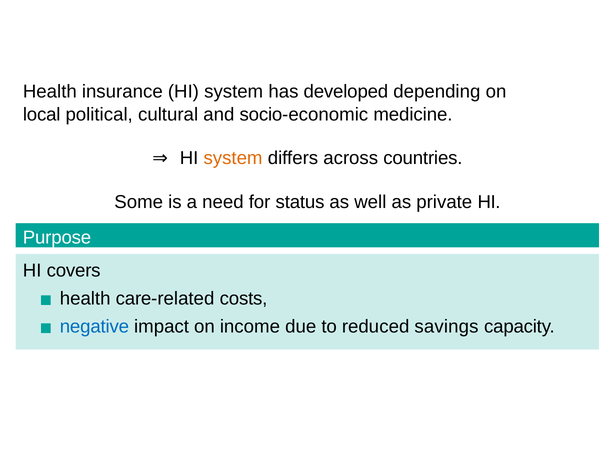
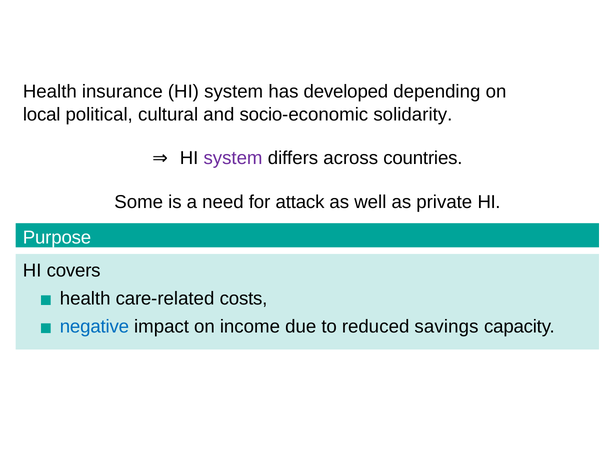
medicine: medicine -> solidarity (413, 114)
system colour: orange -> purple (233, 158)
status: status -> attack (300, 202)
